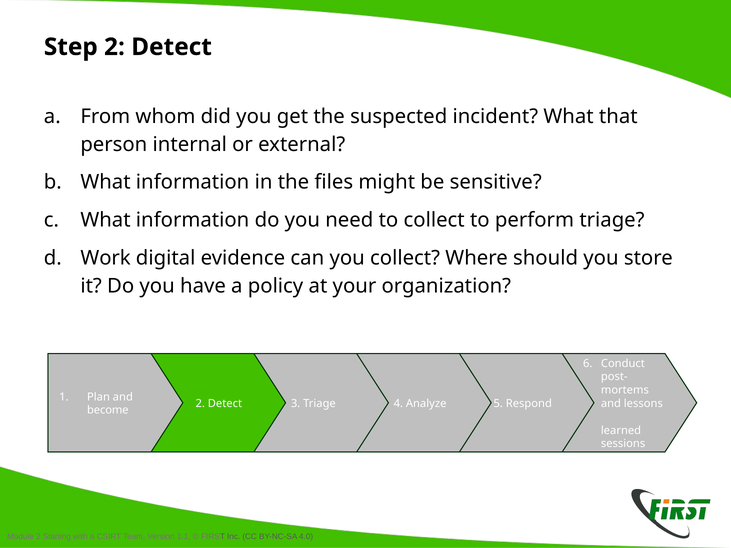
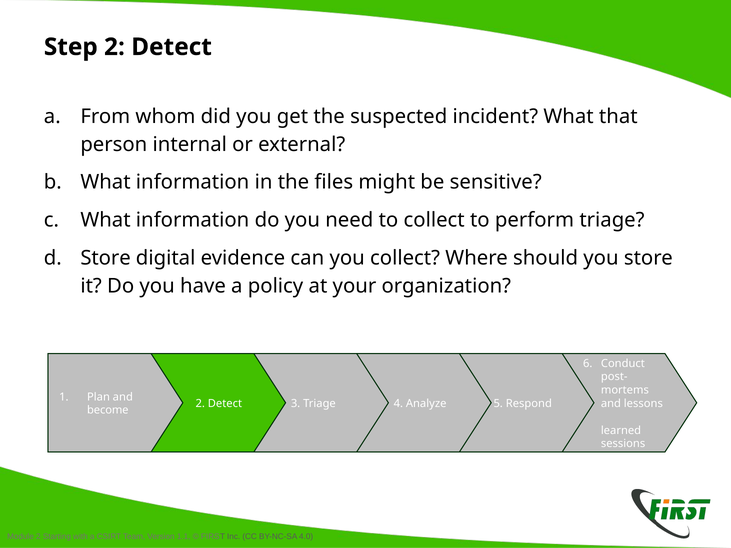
Work: Work -> Store (106, 258)
